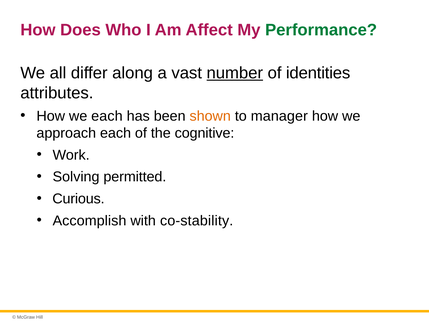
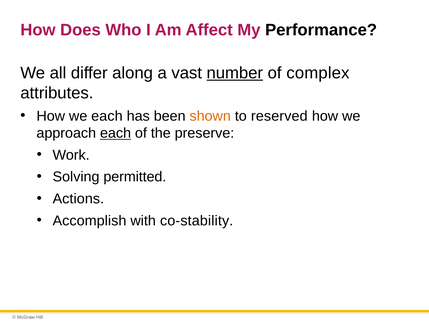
Performance colour: green -> black (321, 30)
identities: identities -> complex (318, 73)
manager: manager -> reserved (279, 116)
each underline: none -> present (116, 133)
cognitive: cognitive -> preserve (204, 133)
Curious: Curious -> Actions (78, 199)
